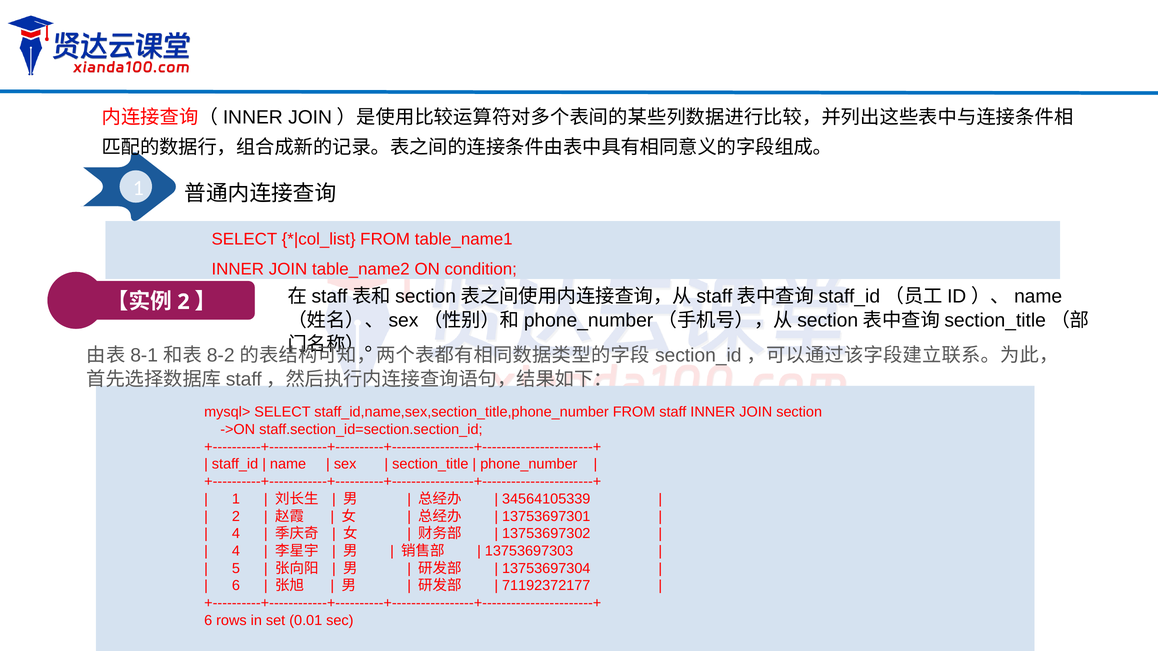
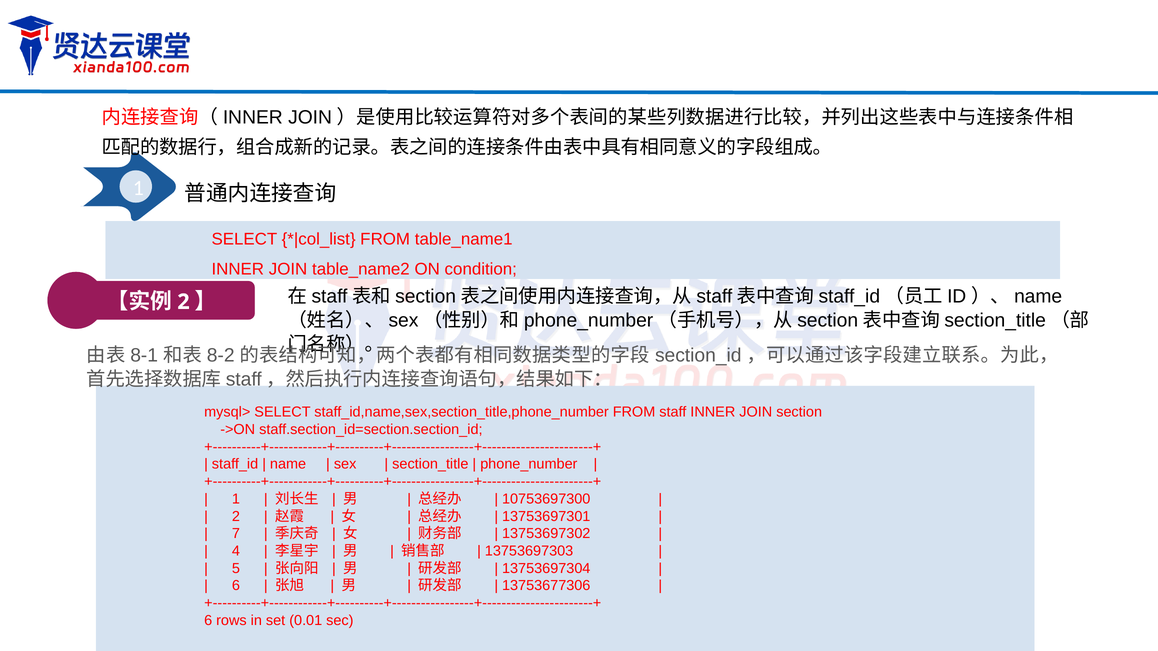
34564105339: 34564105339 -> 10753697300 (546, 499)
4: 4 -> 7 (236, 534)
71192372177: 71192372177 -> 13753677306 (546, 586)
